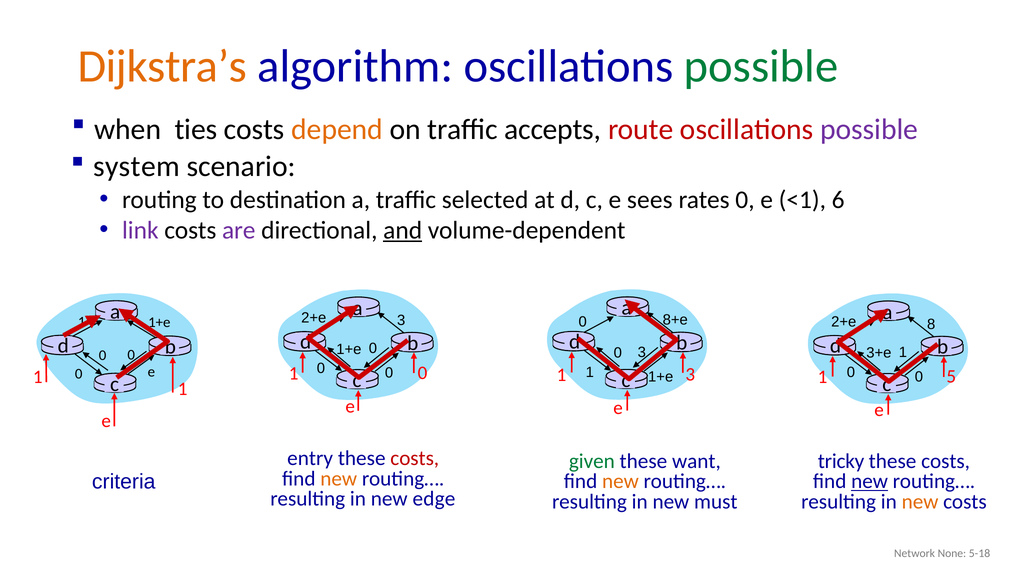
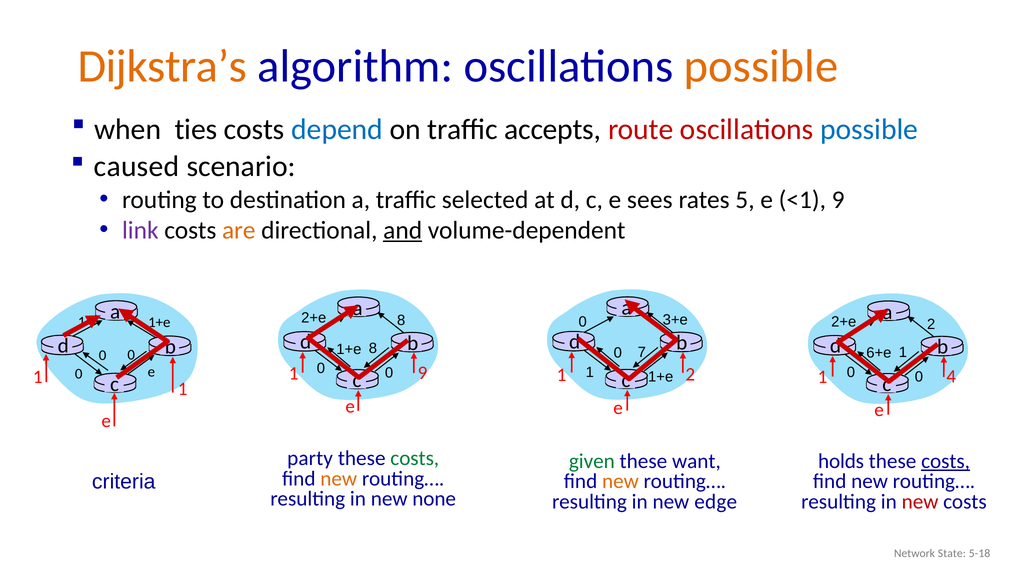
possible colour: green -> orange (761, 67)
depend colour: orange -> blue (337, 129)
possible colour: purple -> blue (869, 129)
system: system -> caused (137, 167)
rates 0: 0 -> 5 (745, 200)
<1 6: 6 -> 9 (838, 200)
are colour: purple -> orange (239, 230)
2+e 3: 3 -> 8 (401, 321)
8+e: 8+e -> 3+e (675, 320)
2+e 8: 8 -> 2 (931, 324)
1+e 0: 0 -> 8 (373, 348)
0 3: 3 -> 7 (642, 352)
3+e: 3+e -> 6+e (879, 353)
0: 0 -> 9 (422, 373)
1 3: 3 -> 2 (690, 375)
5: 5 -> 4 (951, 376)
entry: entry -> party (310, 458)
costs colour: red -> green (415, 458)
tricky: tricky -> holds (841, 461)
costs underline: none -> present (946, 461)
new underline: present -> none (870, 481)
edge: edge -> none (434, 499)
must: must -> edge (716, 502)
new colour: orange -> red (920, 502)
None: None -> State (952, 553)
